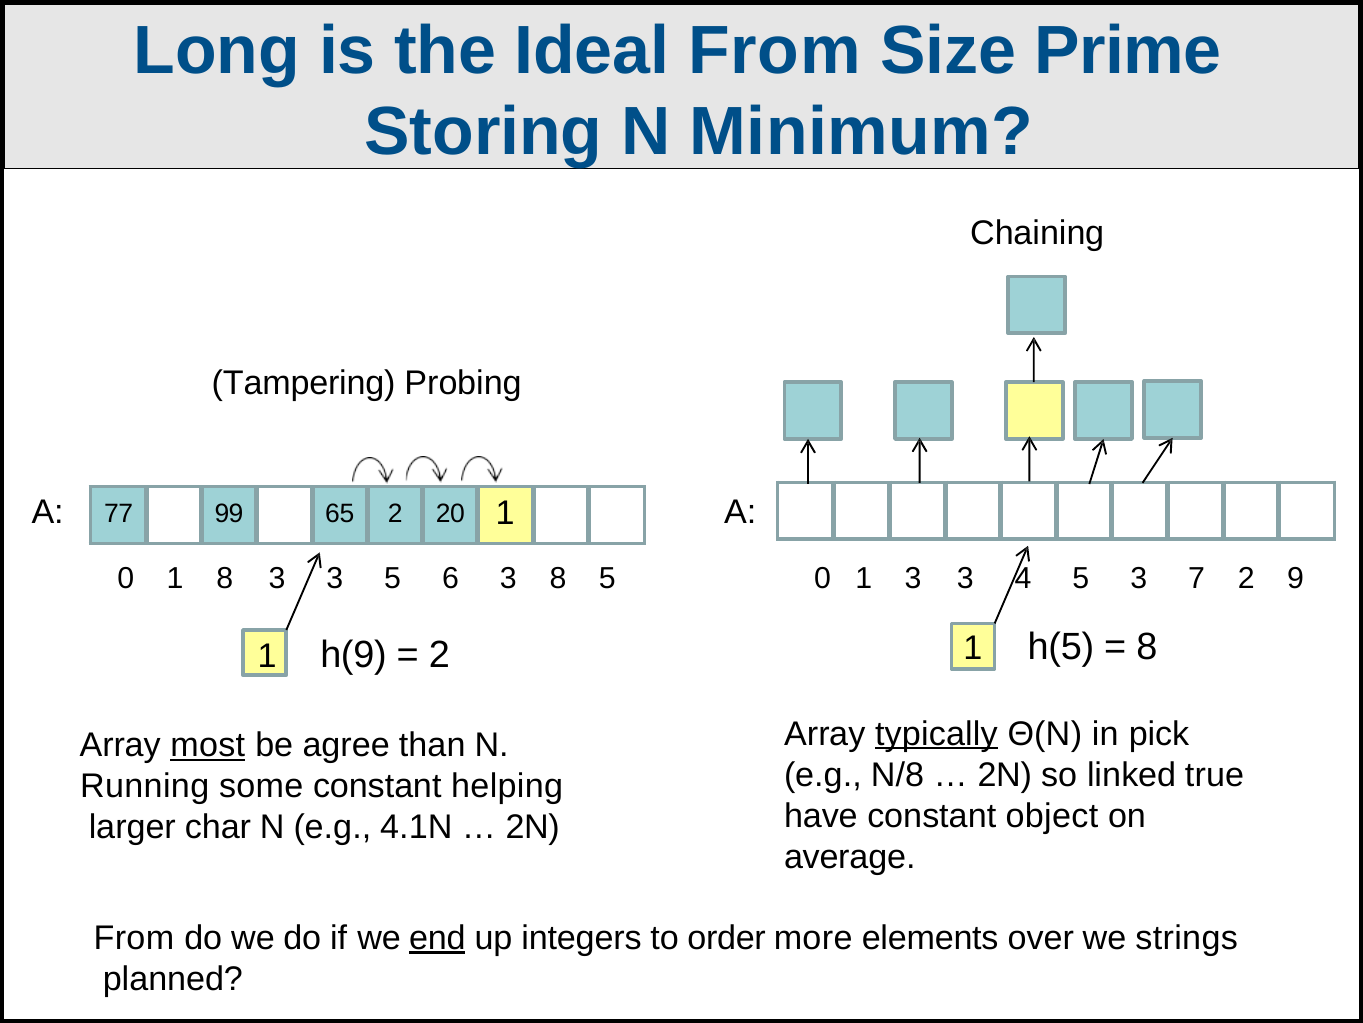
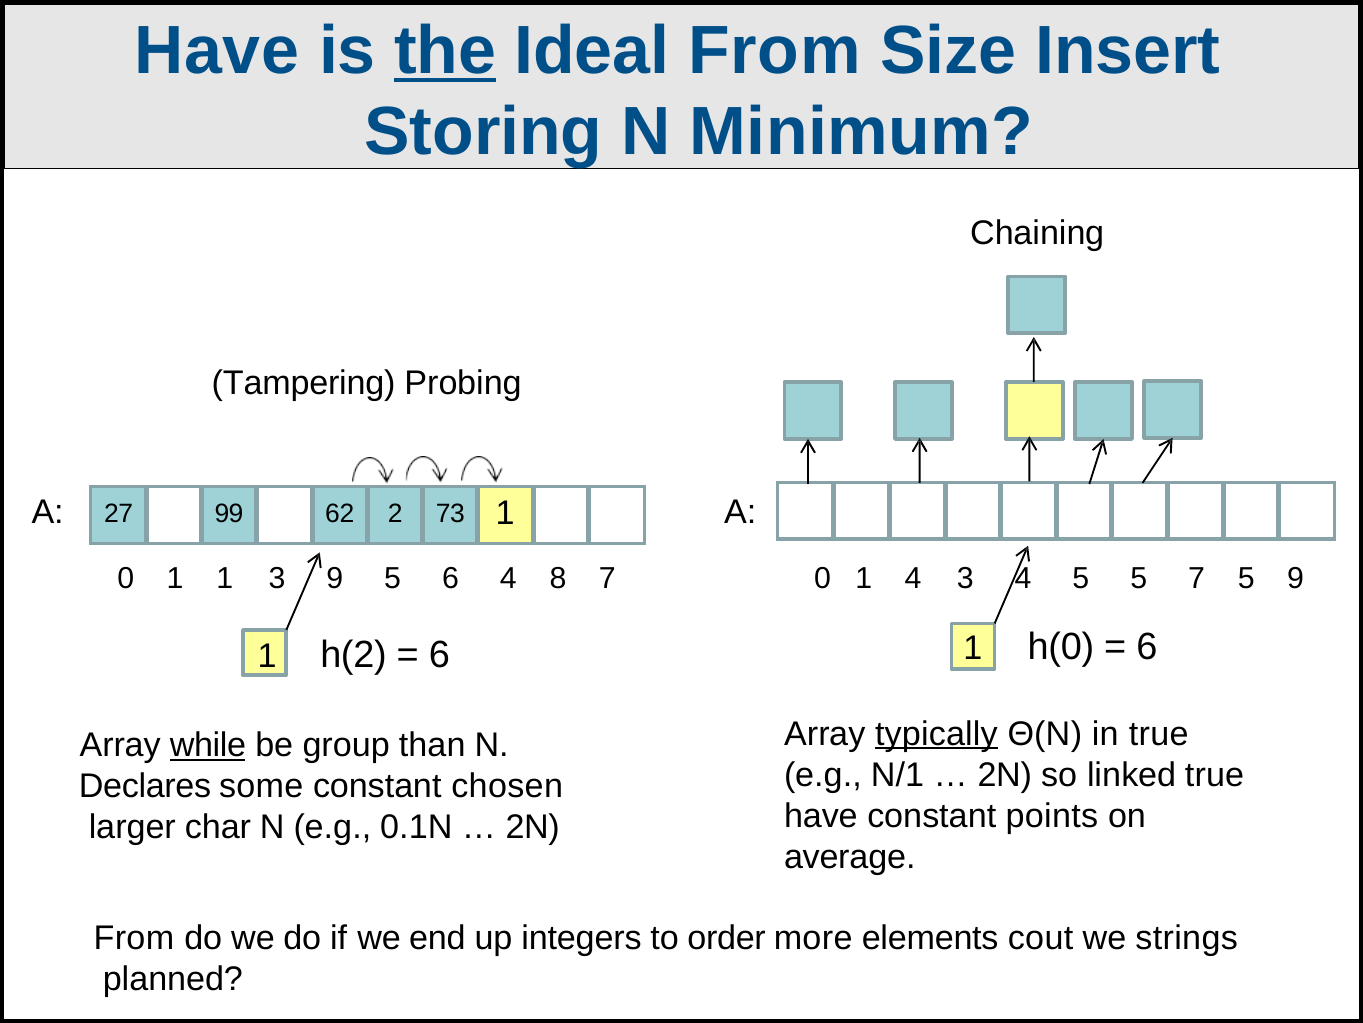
Long: Long -> Have (217, 51)
the underline: none -> present (445, 51)
Prime: Prime -> Insert (1128, 51)
77: 77 -> 27 (119, 513)
65: 65 -> 62 (340, 513)
20: 20 -> 73 (450, 513)
1 8: 8 -> 1 (225, 578)
3: 3 -> 9 (335, 578)
6 3: 3 -> 4 (508, 578)
8 5: 5 -> 7 (607, 578)
1 3: 3 -> 4 (913, 578)
5 3: 3 -> 5 (1139, 578)
7 2: 2 -> 5 (1246, 578)
h(5: h(5 -> h(0 (1061, 646)
8: 8 -> 6 (1147, 646)
h(9: h(9 -> h(2 (353, 654)
2: 2 -> 6 (439, 654)
in pick: pick -> true (1159, 733)
most: most -> while (208, 745)
agree: agree -> group (346, 745)
N/8: N/8 -> N/1 (897, 774)
Running: Running -> Declares (145, 786)
helping: helping -> chosen (507, 786)
object: object -> points (1052, 815)
4.1N: 4.1N -> 0.1N (416, 826)
end underline: present -> none (437, 937)
over: over -> cout (1041, 937)
